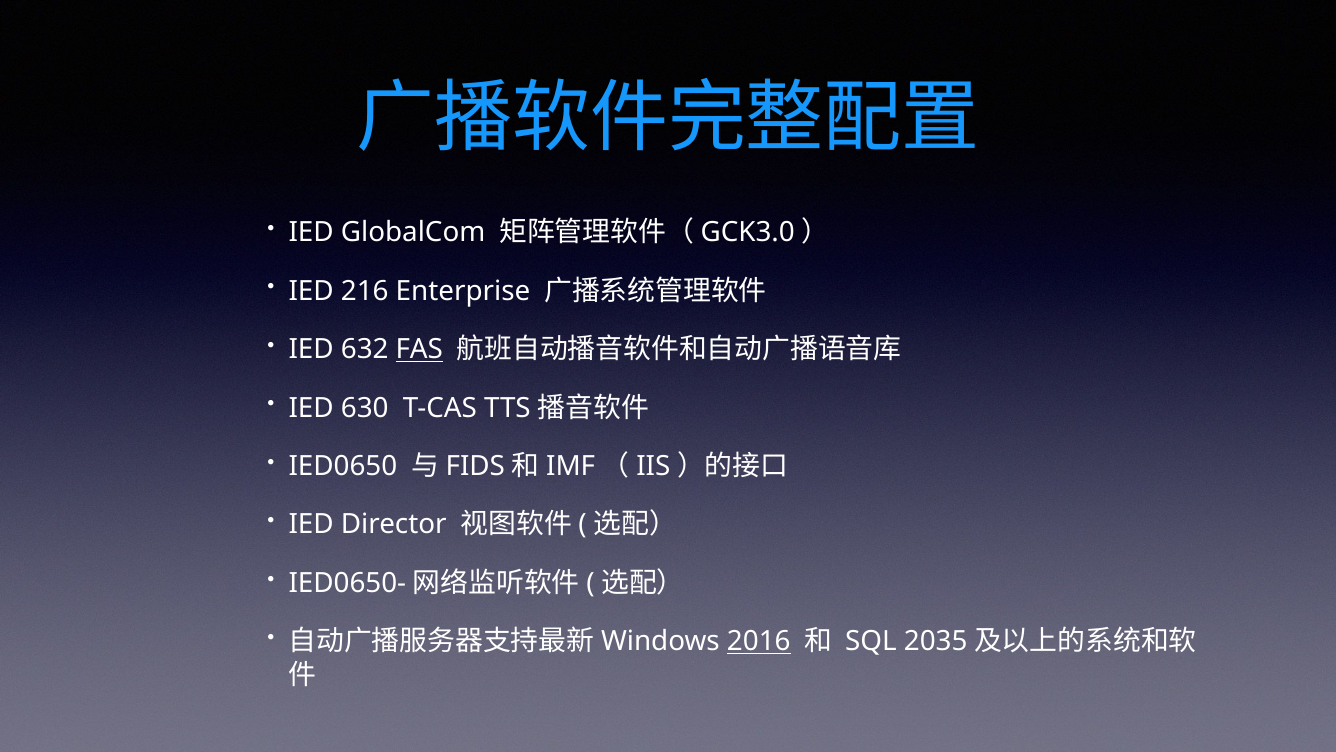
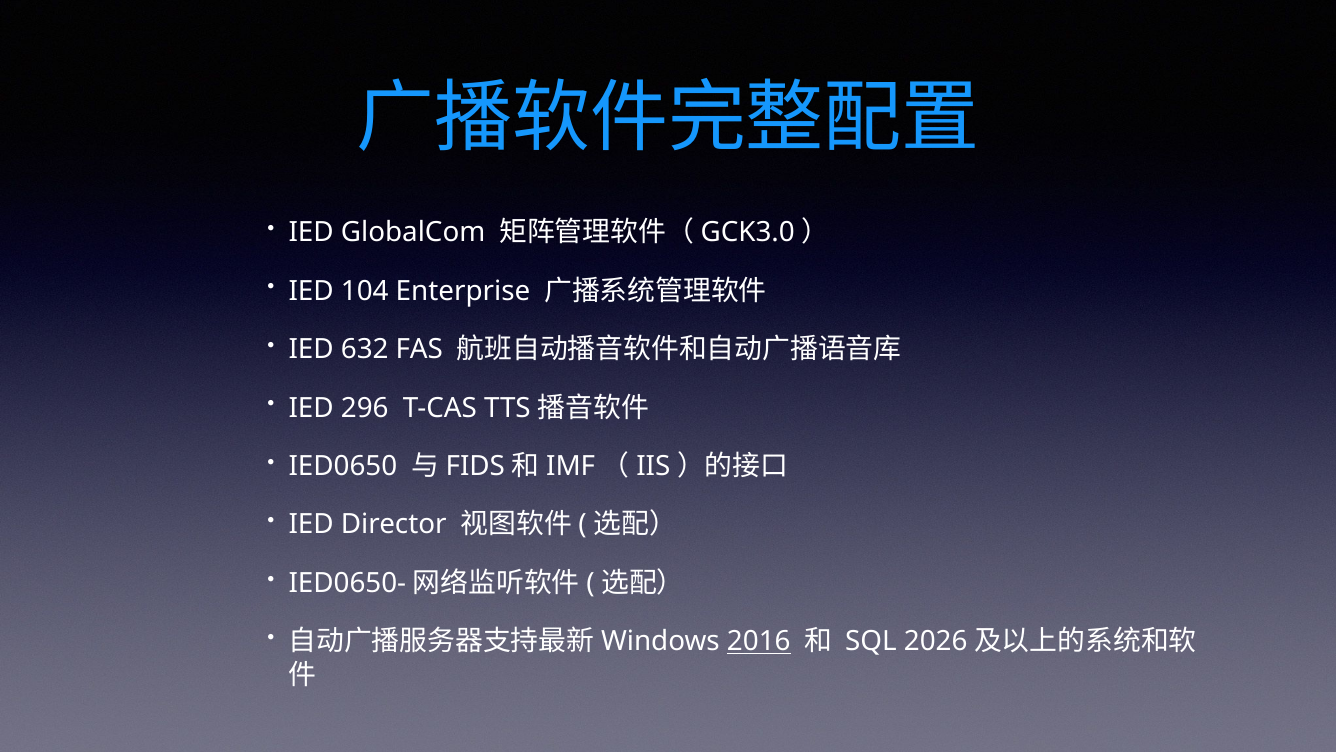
216: 216 -> 104 (365, 291)
FAS underline: present -> none (419, 349)
630: 630 -> 296 (365, 408)
2035: 2035 -> 2026 (936, 641)
